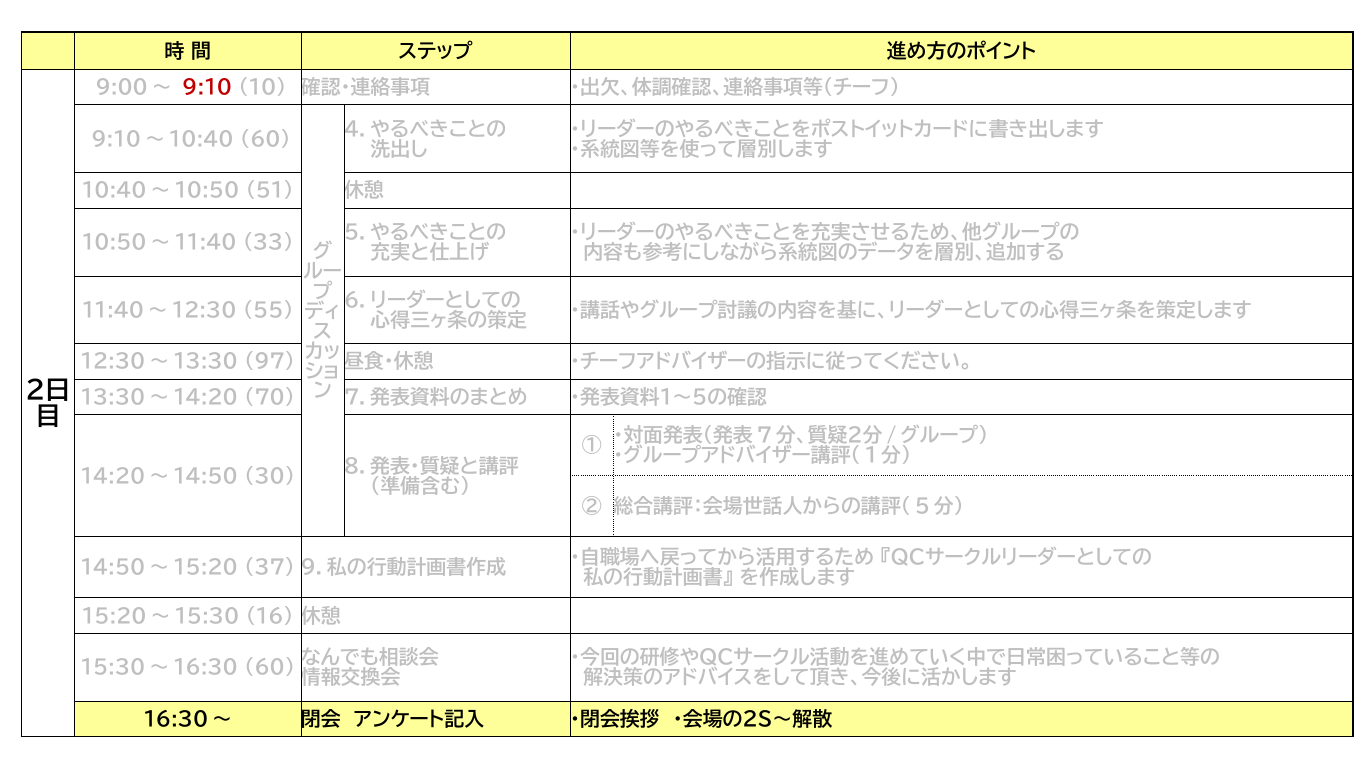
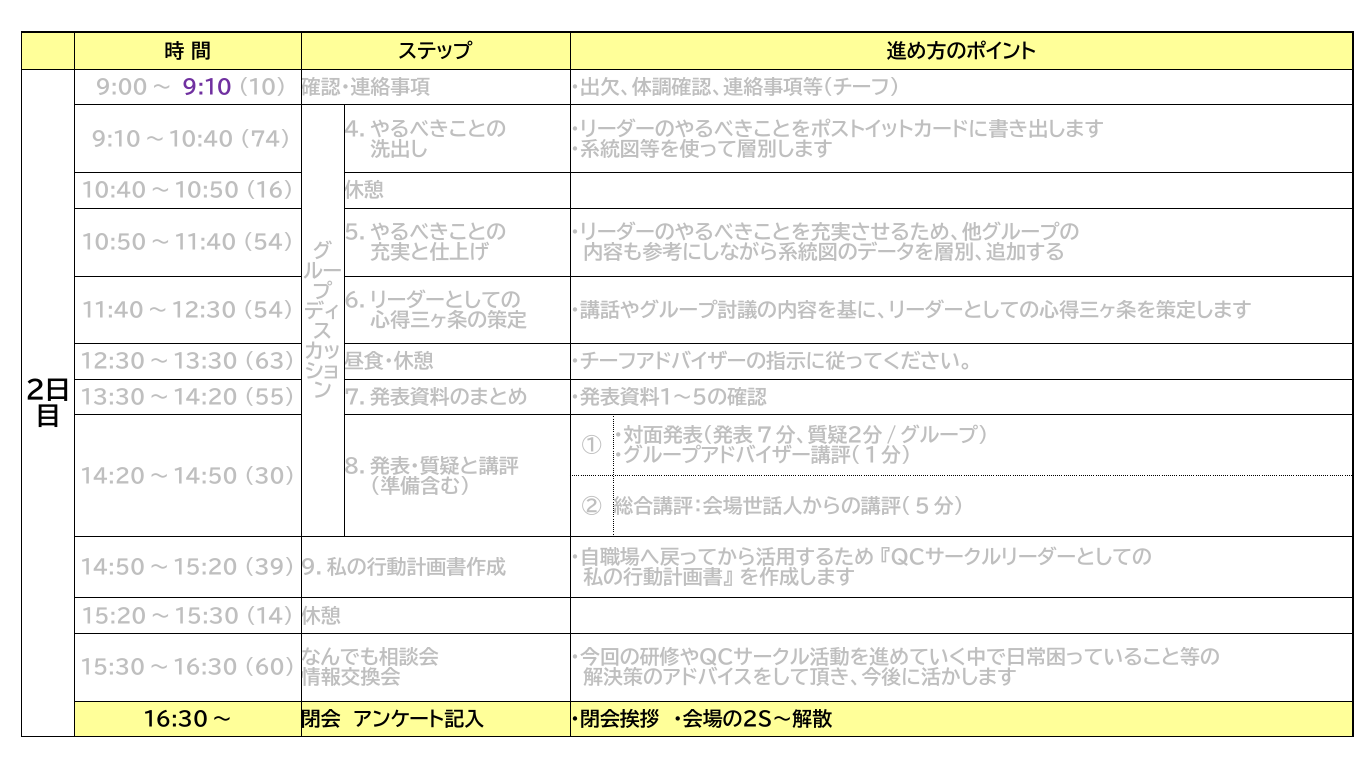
9:10 colour: red -> purple (207, 88)
9:10～10:40 60: 60 -> 74 (265, 140)
51: 51 -> 16 (270, 191)
10:50～11:40 33: 33 -> 54 (268, 243)
11:40～12:30 55: 55 -> 54 (268, 311)
97: 97 -> 63 (270, 362)
70: 70 -> 55 (270, 398)
37: 37 -> 39 (270, 568)
16: 16 -> 14 (270, 617)
